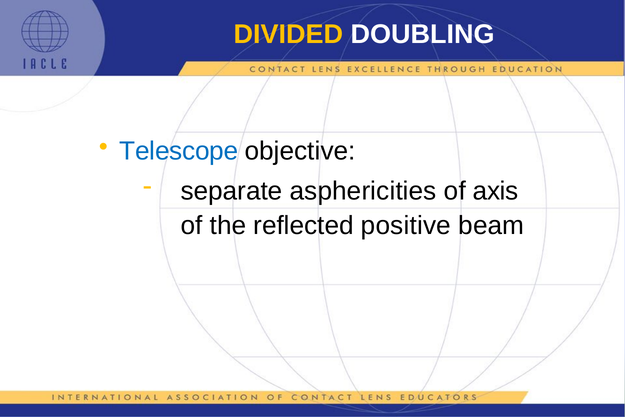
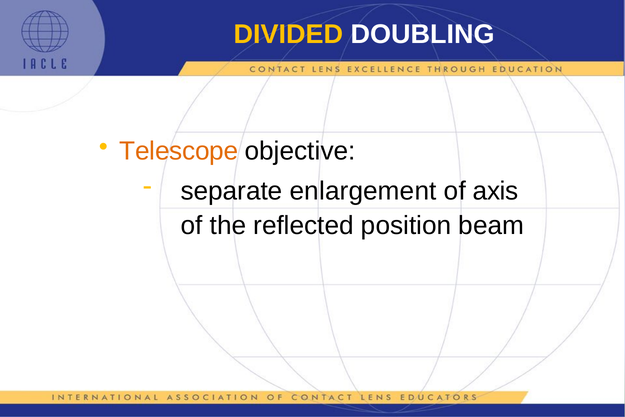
Telescope colour: blue -> orange (179, 151)
asphericities: asphericities -> enlargement (363, 191)
positive: positive -> position (406, 226)
